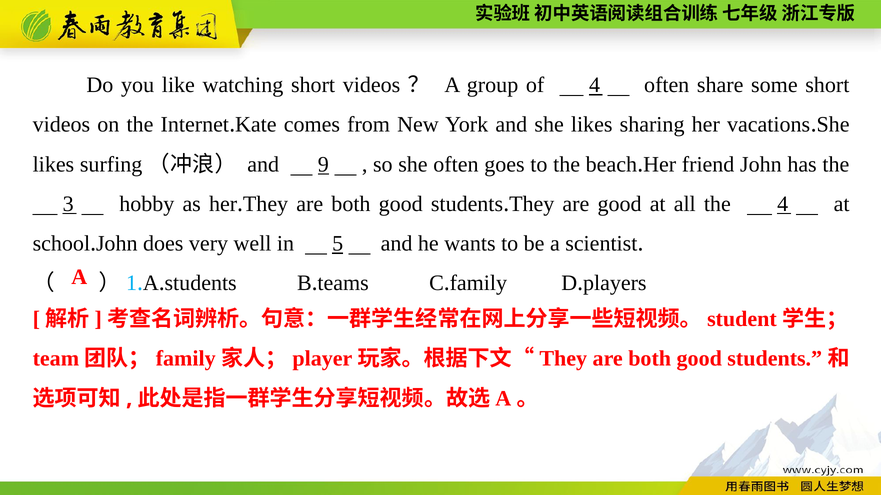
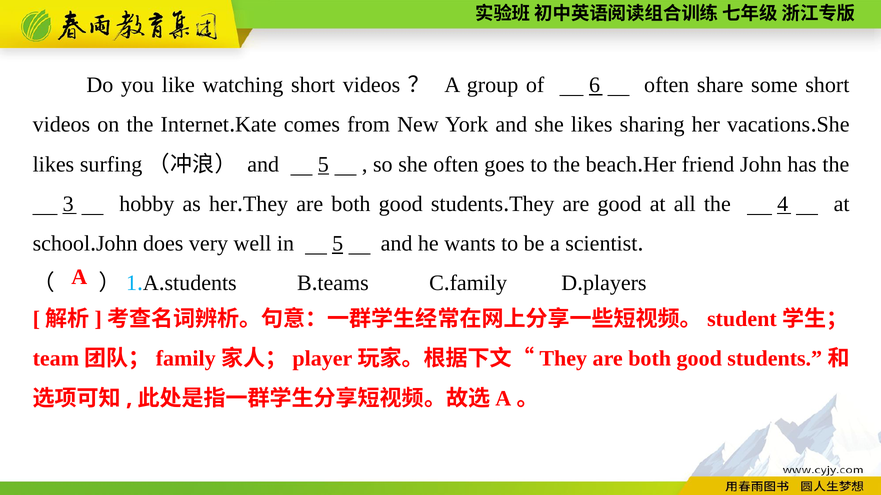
of 4: 4 -> 6 (595, 85)
and 9: 9 -> 5 (323, 165)
